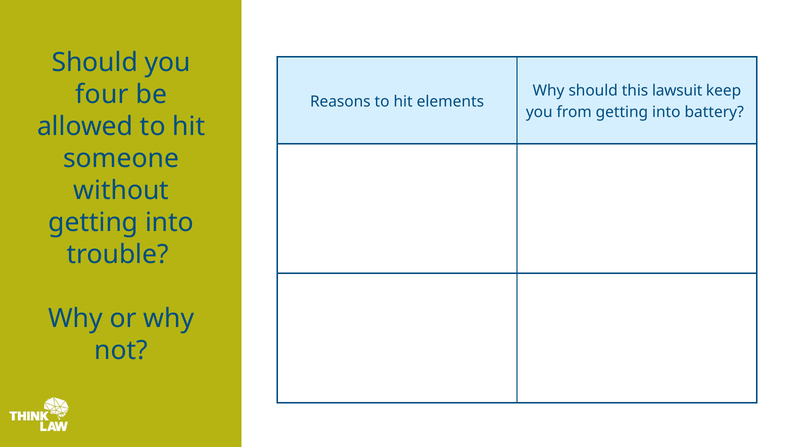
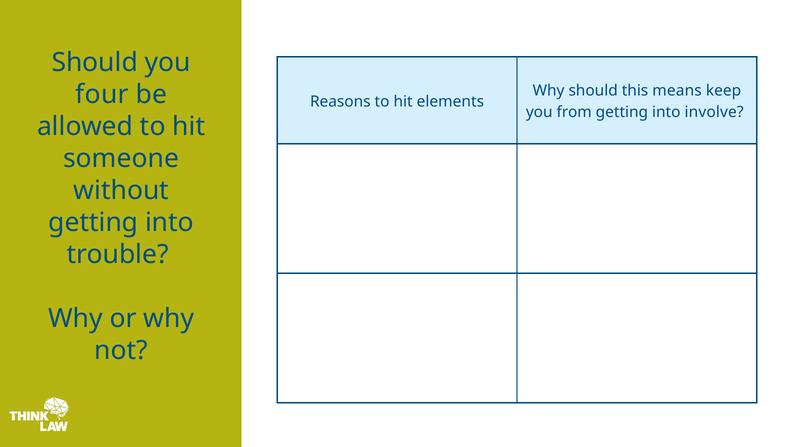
lawsuit: lawsuit -> means (677, 91)
battery: battery -> involve (714, 112)
